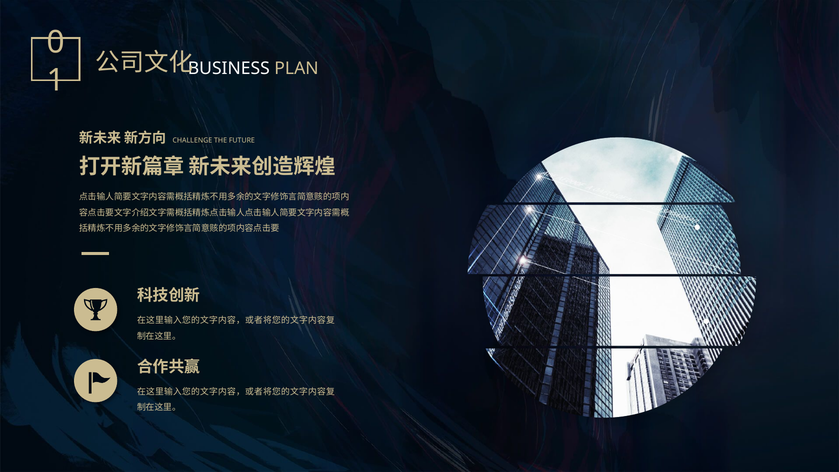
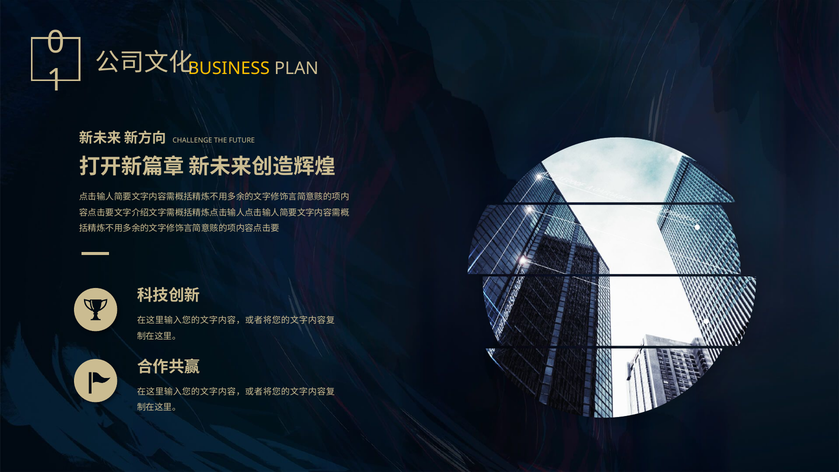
BUSINESS colour: white -> yellow (229, 69)
